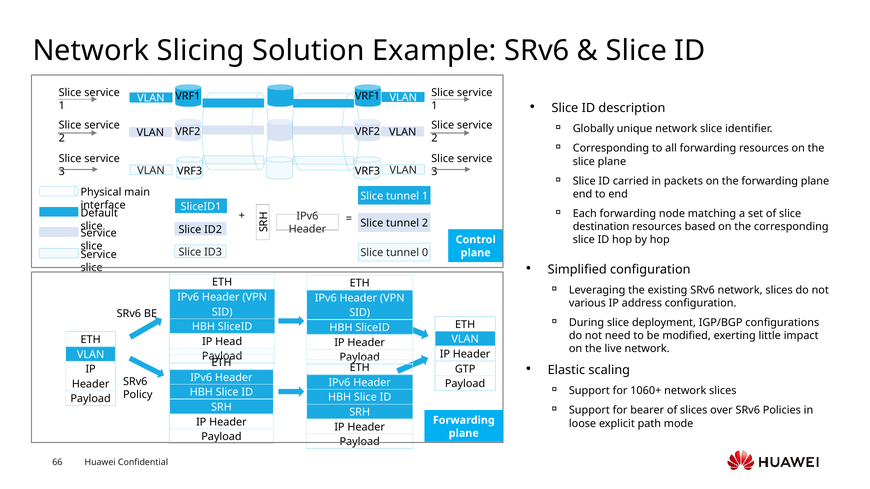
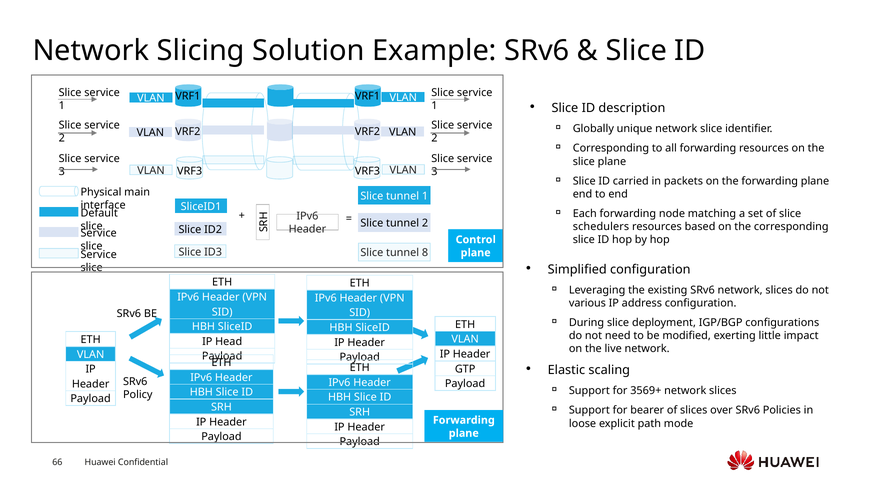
destination: destination -> schedulers (601, 227)
0: 0 -> 8 (425, 253)
1060+: 1060+ -> 3569+ (646, 391)
